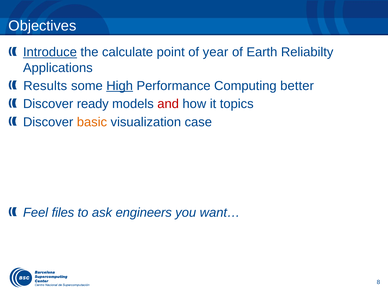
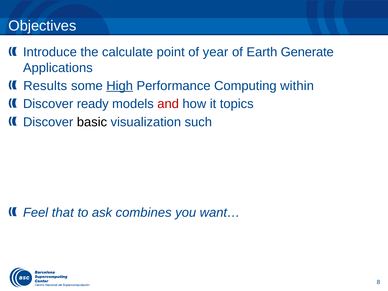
Introduce underline: present -> none (50, 52)
Reliabilty: Reliabilty -> Generate (307, 52)
better: better -> within (297, 86)
basic colour: orange -> black (92, 122)
case: case -> such (198, 122)
files: files -> that (63, 213)
engineers: engineers -> combines (144, 213)
